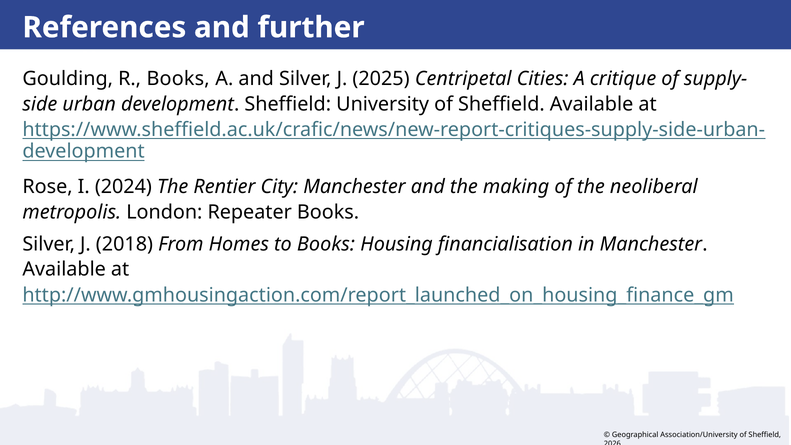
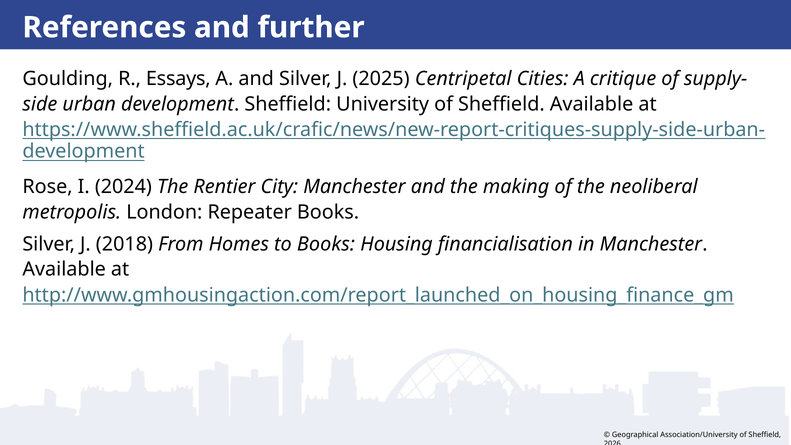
Books: Books -> Essays (178, 79)
